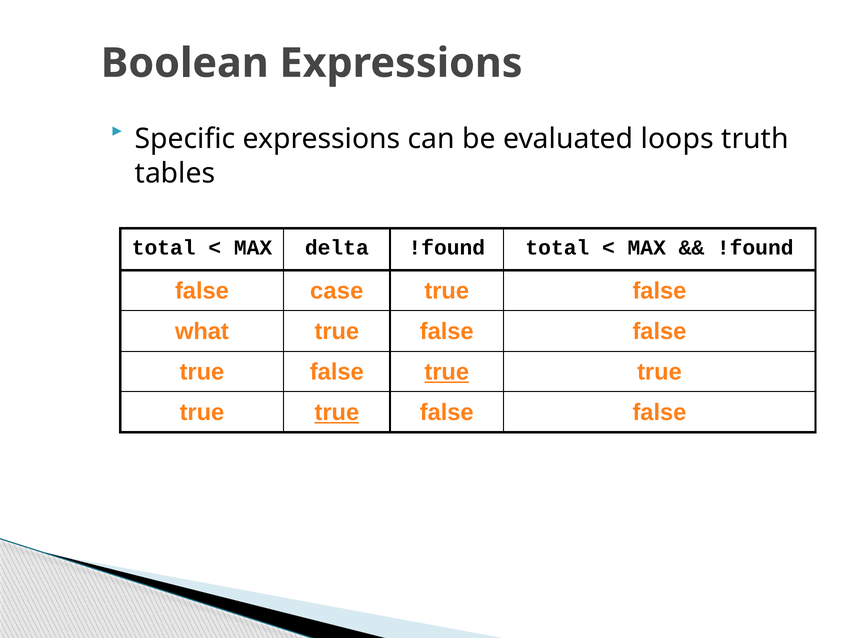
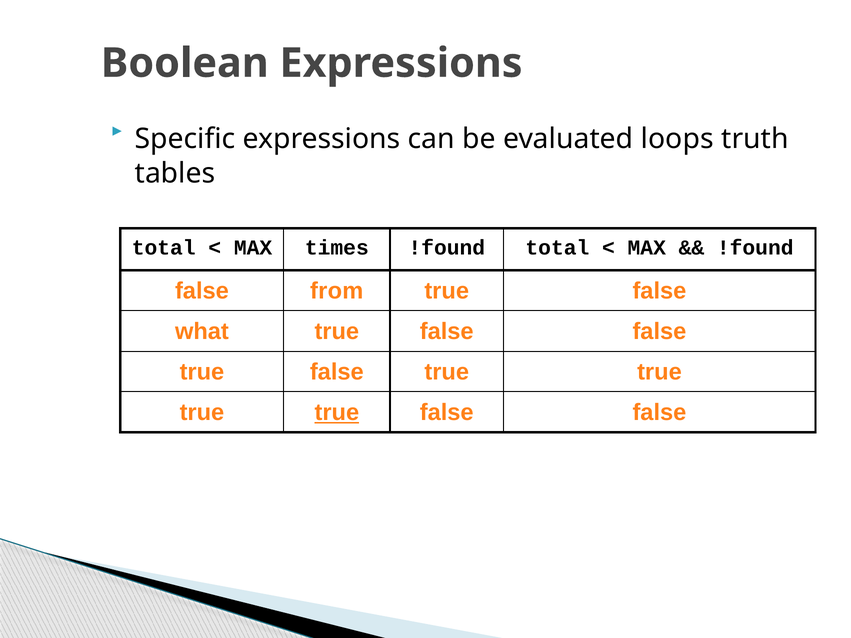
delta: delta -> times (337, 248)
case: case -> from (337, 291)
true underline: present -> none (447, 372)
